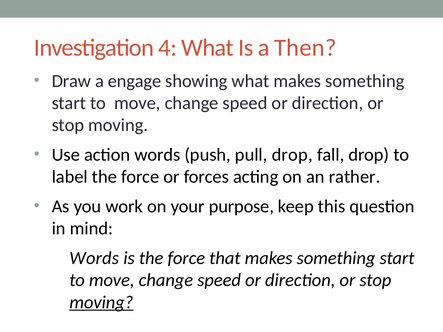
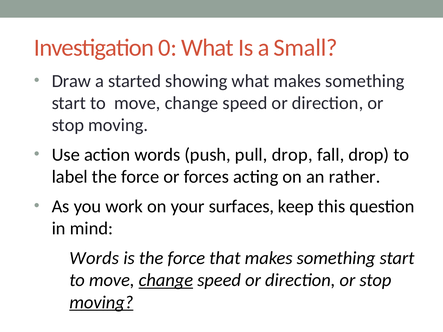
4: 4 -> 0 (168, 48)
Then: Then -> Small (306, 48)
engage: engage -> started (135, 81)
purpose: purpose -> surfaces (241, 207)
change underline: none -> present (166, 280)
